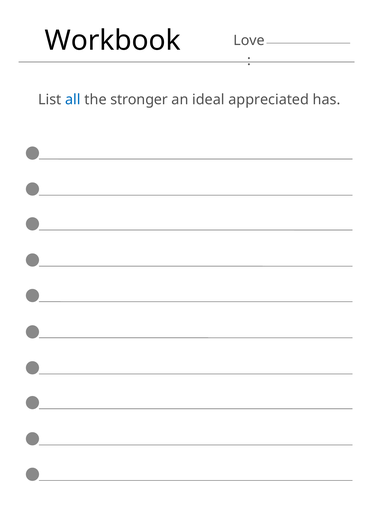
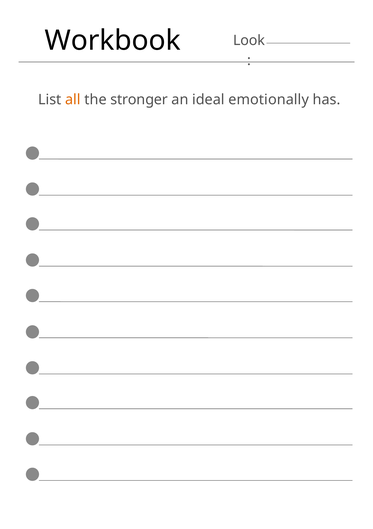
Love: Love -> Look (249, 40)
all colour: blue -> orange (73, 99)
appreciated: appreciated -> emotionally (269, 99)
